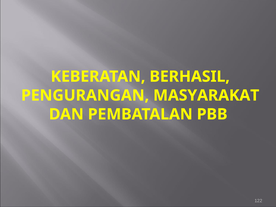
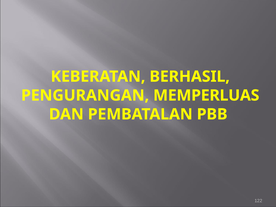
MASYARAKAT: MASYARAKAT -> MEMPERLUAS (206, 95)
